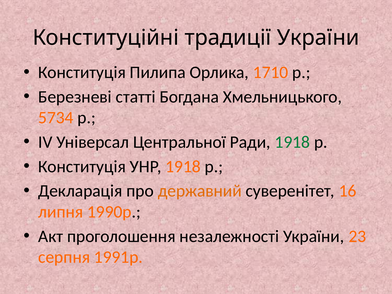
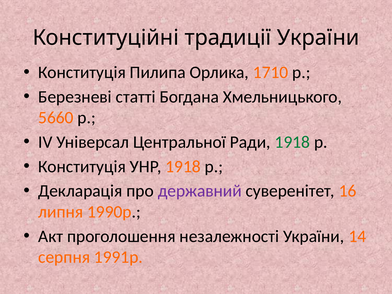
5734: 5734 -> 5660 (56, 118)
державний colour: orange -> purple (200, 191)
23: 23 -> 14 (357, 236)
